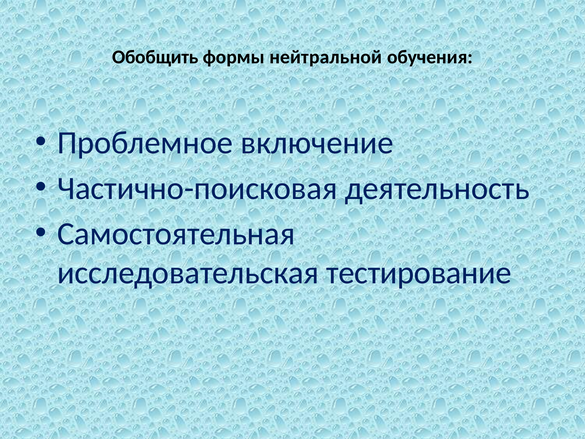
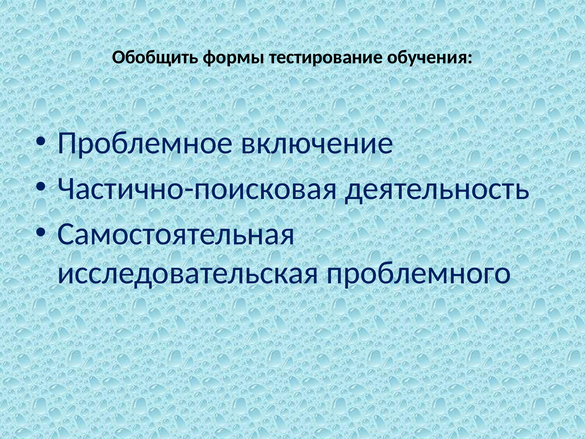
нейтральной: нейтральной -> тестирование (326, 57)
тестирование: тестирование -> проблемного (419, 273)
